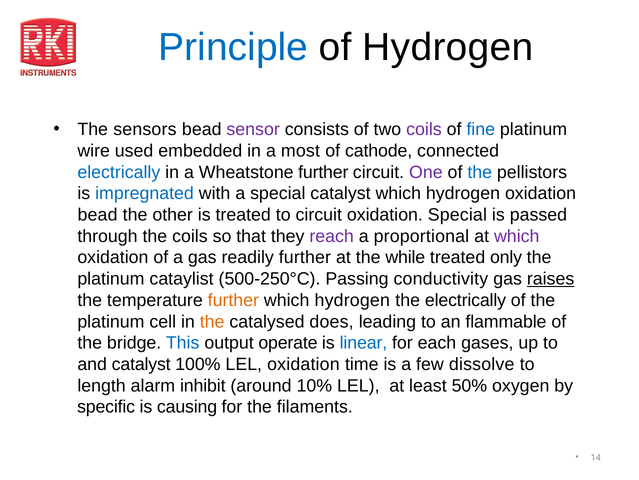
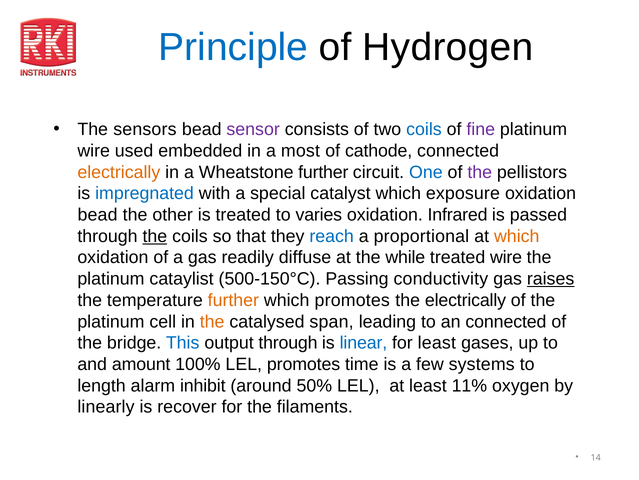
coils colour: purple -> blue (424, 129)
fine colour: blue -> purple (481, 129)
electrically colour: blue -> orange (119, 172)
One colour: purple -> blue (426, 172)
the colour: blue -> purple (480, 172)
catalyst which hydrogen: hydrogen -> exposure (463, 193)
to circuit: circuit -> varies (319, 215)
oxidation Special: Special -> Infrared (458, 215)
the underline: none -> present (155, 236)
reach colour: purple -> blue (332, 236)
which colour: purple -> orange (517, 236)
readily further: further -> diffuse (305, 257)
treated only: only -> wire (506, 257)
500-250°C: 500-250°C -> 500-150°C (270, 279)
hydrogen: hydrogen -> promotes (352, 300)
does: does -> span (332, 321)
an flammable: flammable -> connected (506, 321)
output operate: operate -> through (288, 342)
for each: each -> least (437, 342)
and catalyst: catalyst -> amount (141, 364)
LEL oxidation: oxidation -> promotes (304, 364)
dissolve: dissolve -> systems (482, 364)
10%: 10% -> 50% (314, 385)
50%: 50% -> 11% (469, 385)
specific: specific -> linearly (106, 406)
causing: causing -> recover (187, 406)
